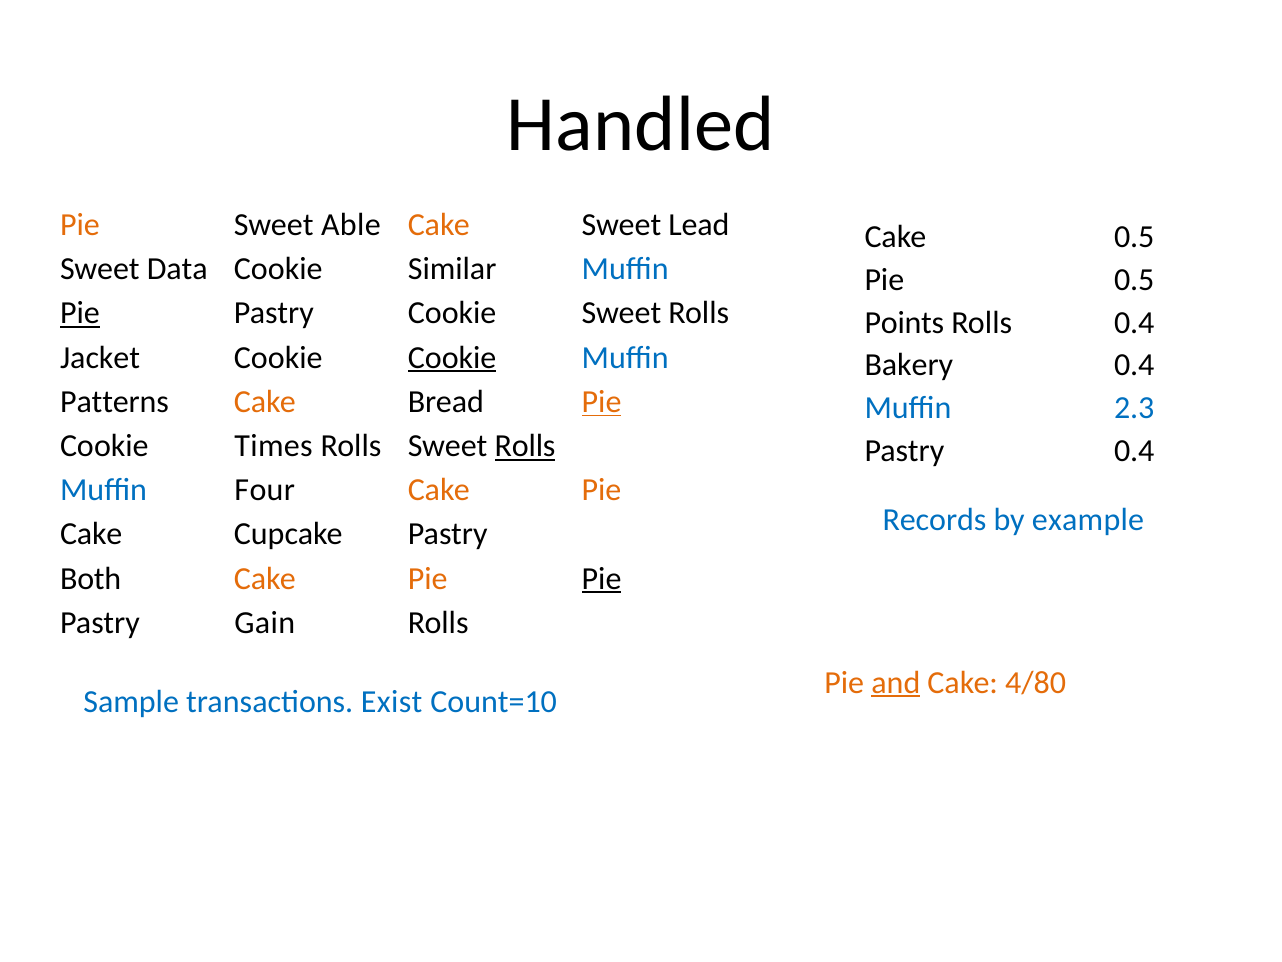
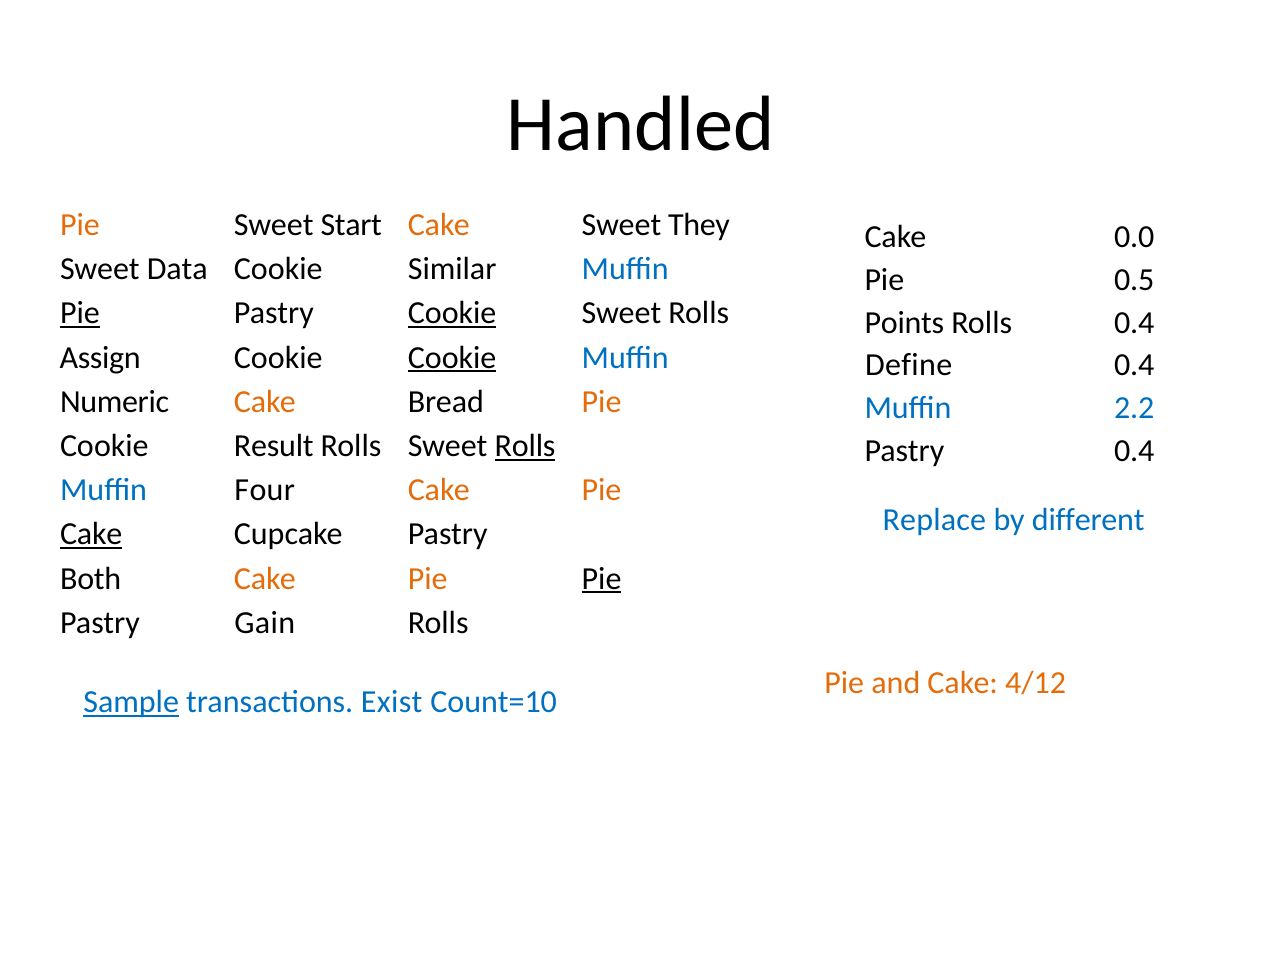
Able: Able -> Start (351, 225)
Lead: Lead -> They (699, 225)
Cake 0.5: 0.5 -> 0.0 (1134, 237)
Cookie underline: none -> present (452, 313)
Jacket: Jacket -> Assign (100, 357)
Bakery: Bakery -> Define (909, 365)
Patterns: Patterns -> Numeric (115, 401)
Pie underline: present -> none (602, 401)
2.3: 2.3 -> 2.2 (1134, 408)
Times: Times -> Result (274, 446)
Records: Records -> Replace (934, 519)
example: example -> different (1088, 519)
Cake underline: none -> present (91, 534)
and underline: present -> none (896, 682)
4/80: 4/80 -> 4/12 (1036, 682)
Sample underline: none -> present (131, 702)
